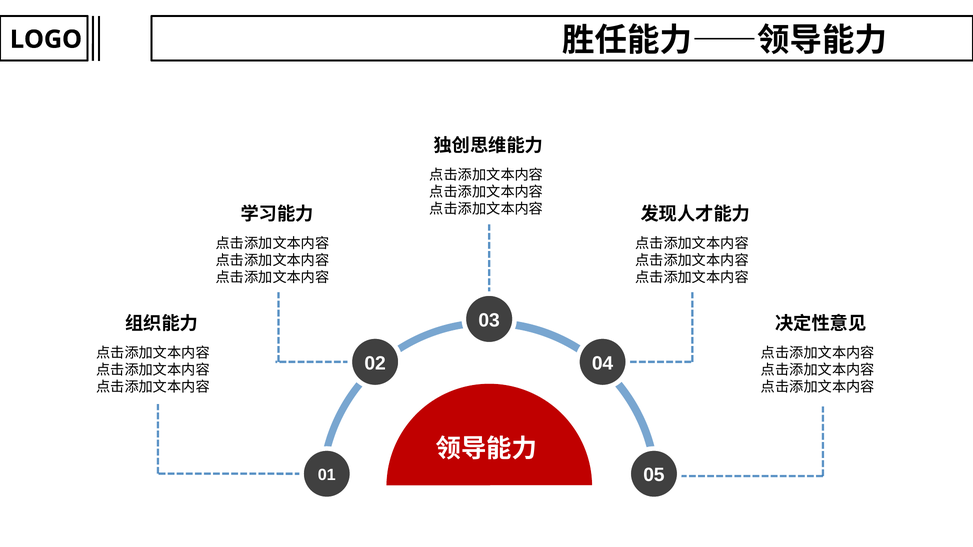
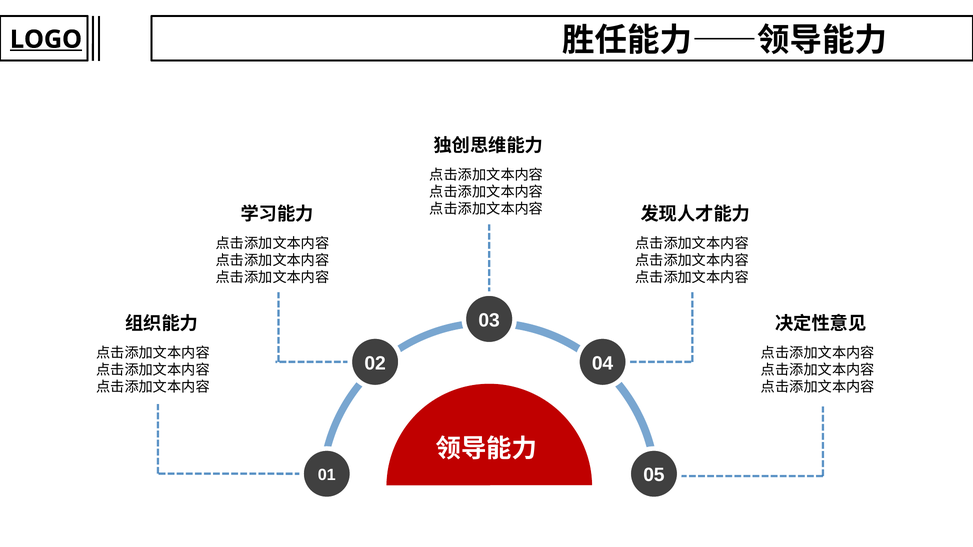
LOGO underline: none -> present (46, 39)
